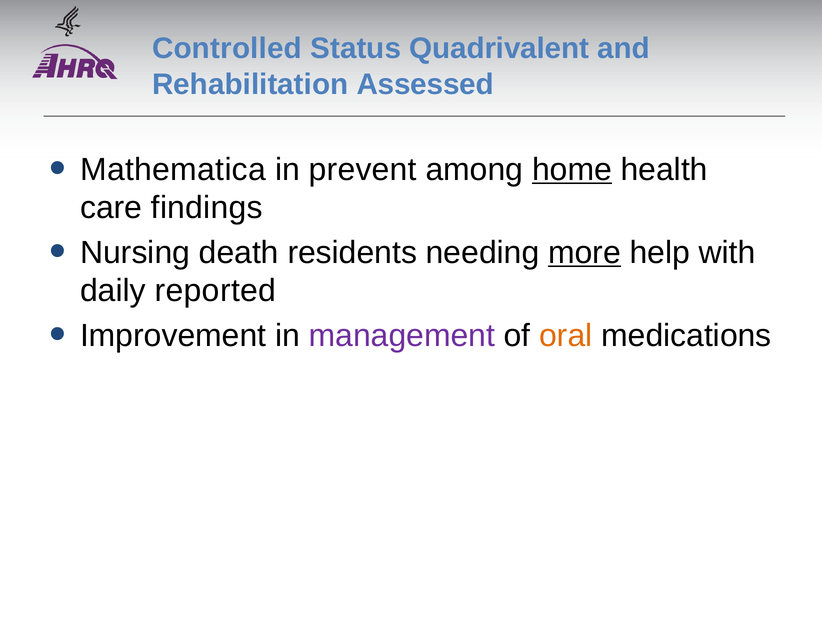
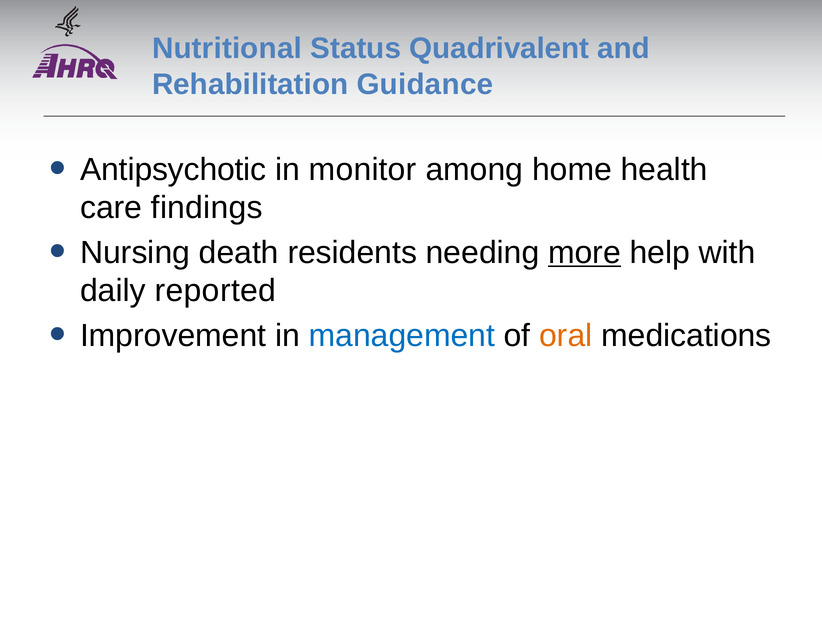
Controlled: Controlled -> Nutritional (227, 49)
Assessed: Assessed -> Guidance (425, 84)
Mathematica: Mathematica -> Antipsychotic (173, 169)
prevent: prevent -> monitor (363, 169)
home underline: present -> none (572, 169)
management colour: purple -> blue (402, 335)
